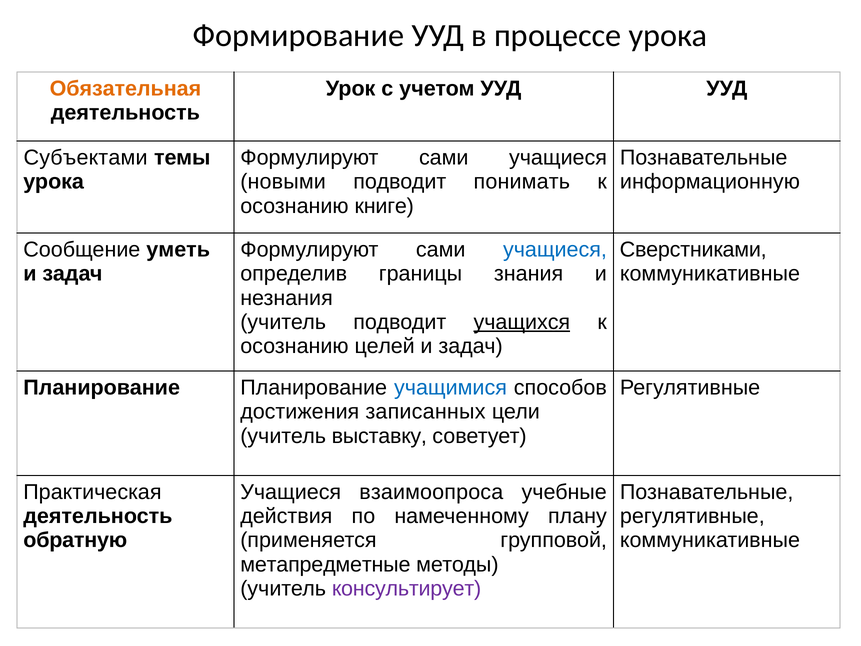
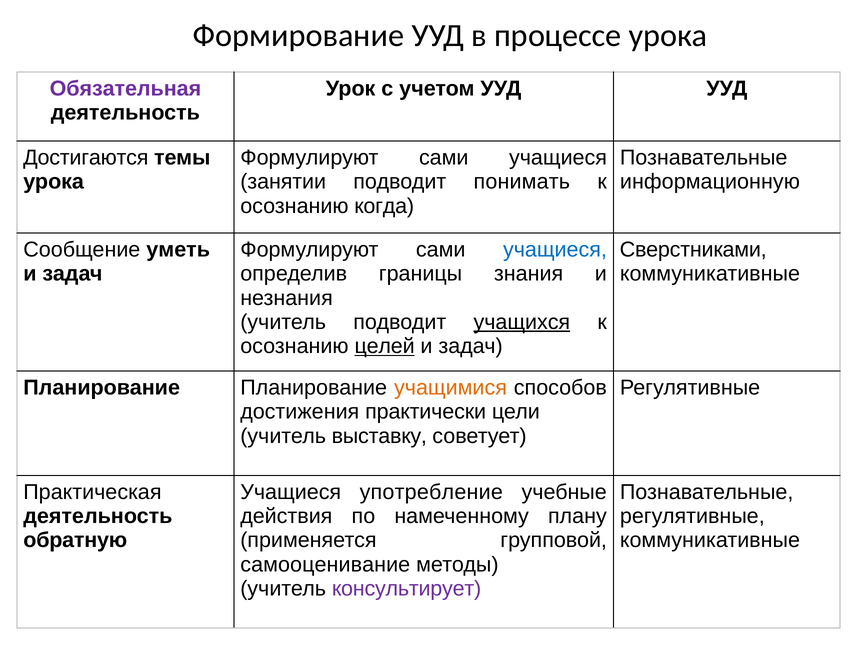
Обязательная colour: orange -> purple (125, 89)
Субъектами: Субъектами -> Достигаются (86, 158)
новыми: новыми -> занятии (283, 182)
книге: книге -> когда (384, 206)
целей underline: none -> present (385, 346)
учащимися colour: blue -> orange (450, 388)
записанных: записанных -> практически (426, 412)
взаимоопроса: взаимоопроса -> употребление (431, 492)
метапредметные: метапредметные -> самооценивание (325, 564)
